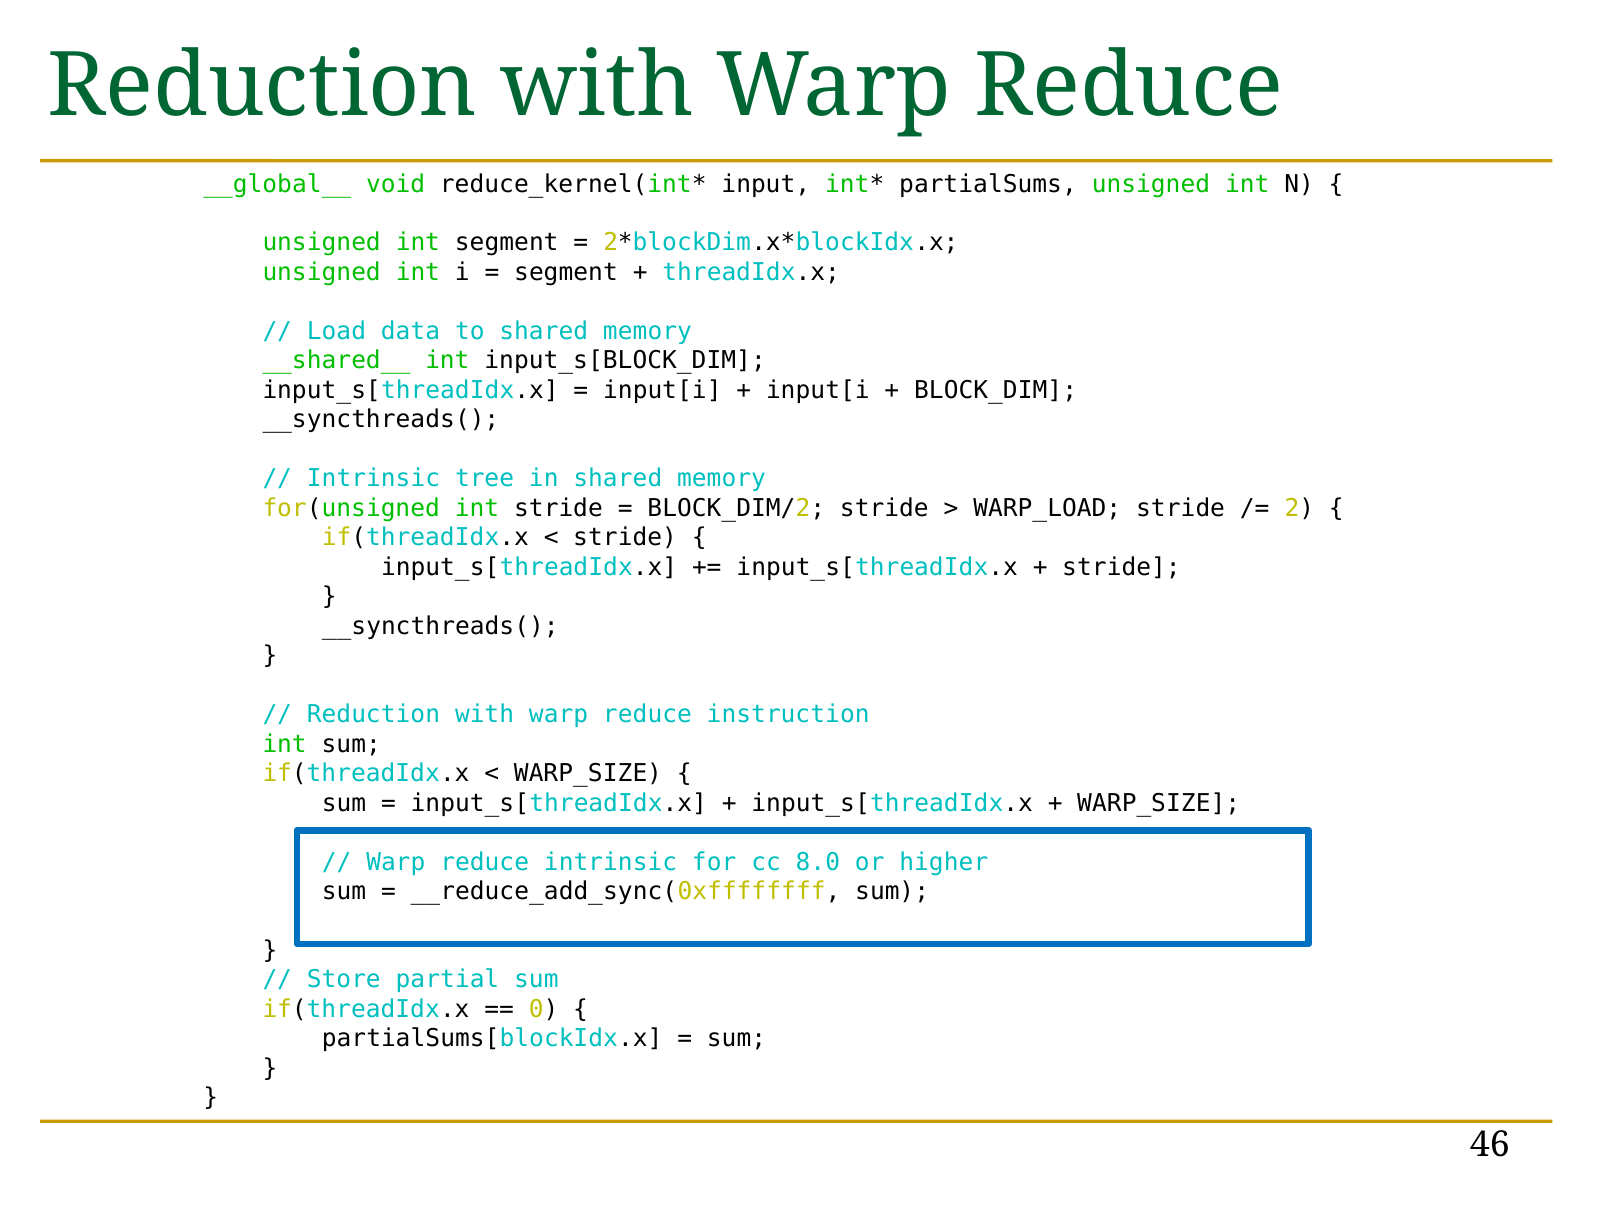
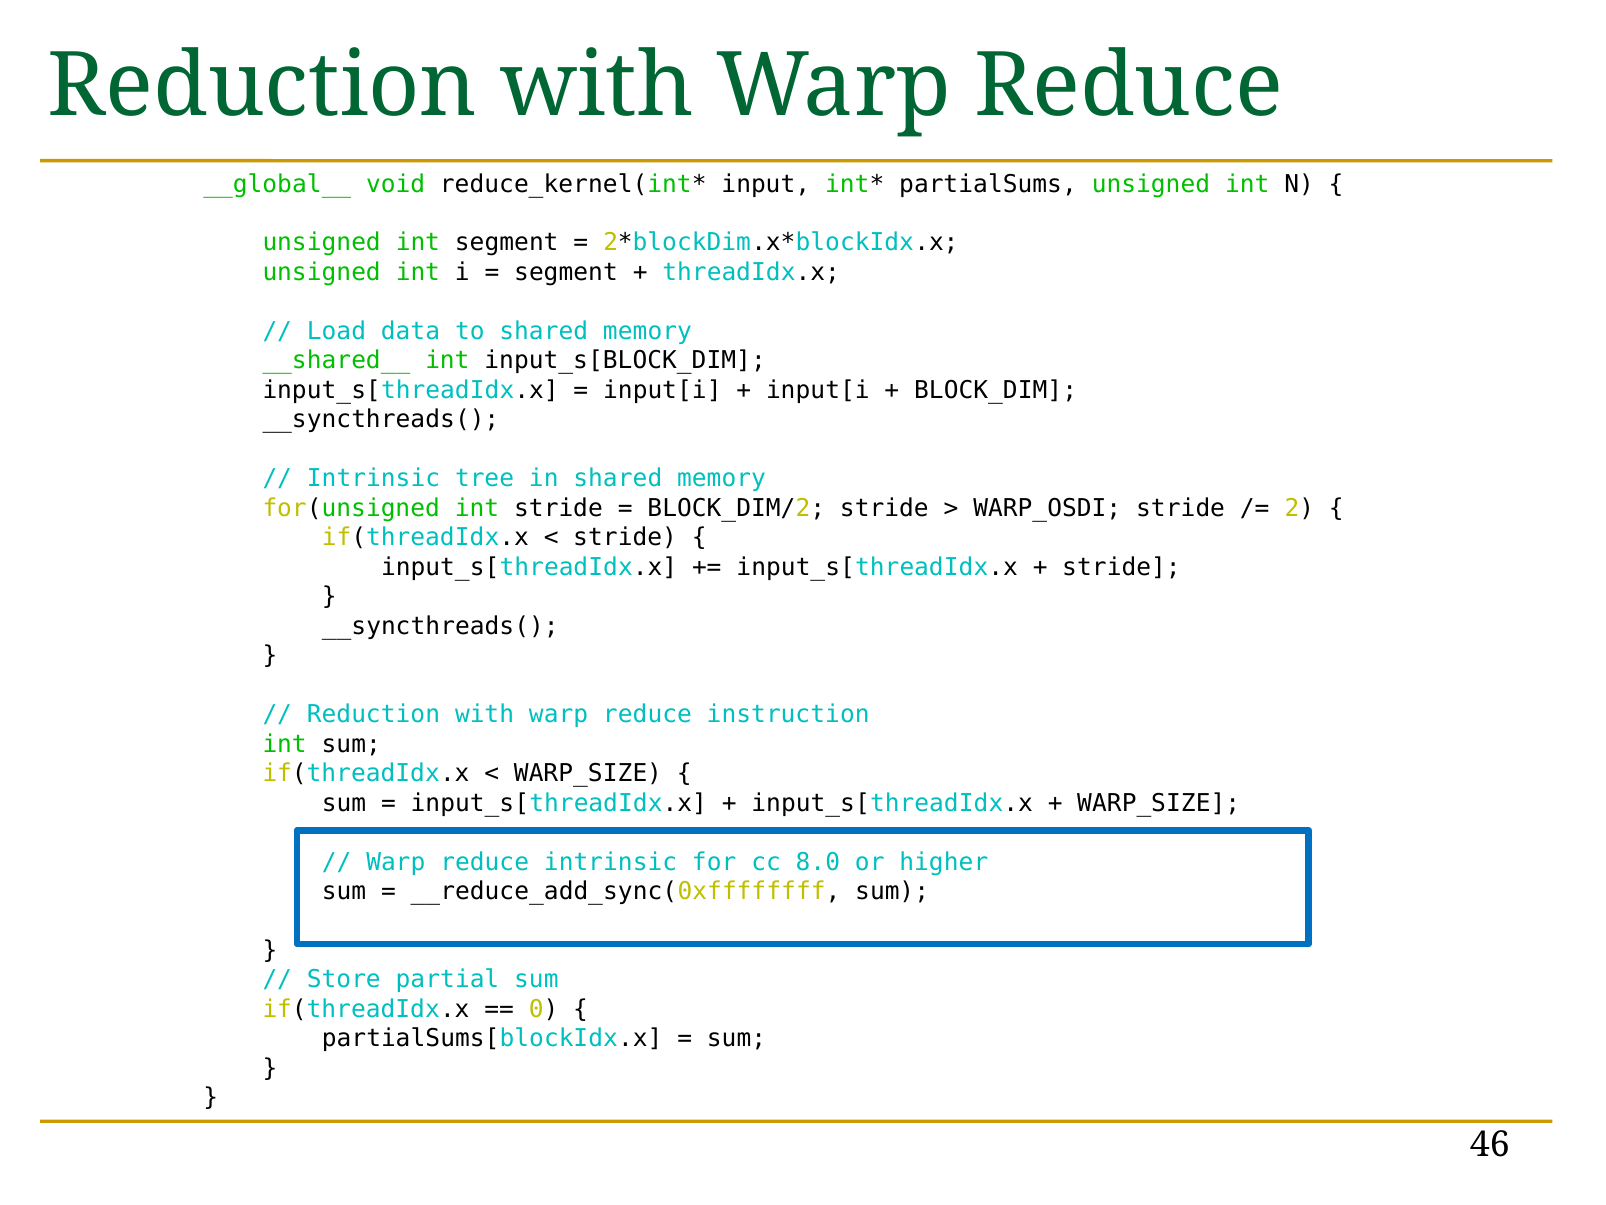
WARP_LOAD: WARP_LOAD -> WARP_OSDI (1047, 508)
